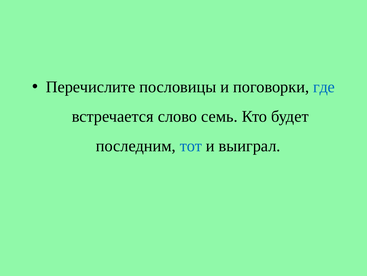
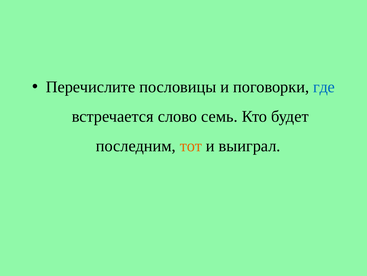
тот colour: blue -> orange (191, 145)
